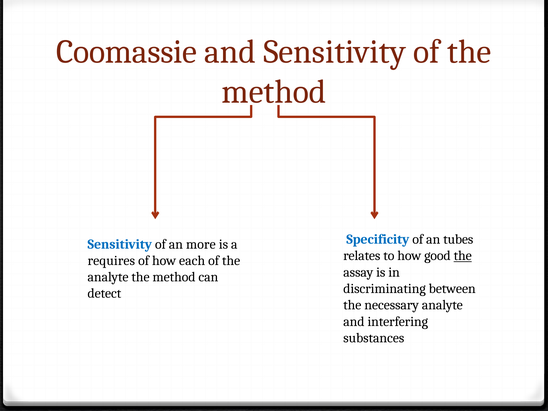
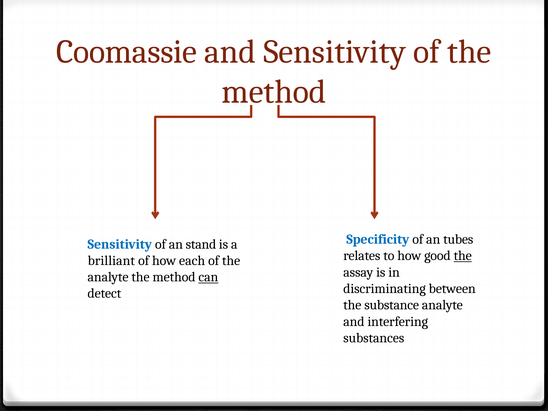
more: more -> stand (201, 244)
requires: requires -> brilliant (111, 261)
can underline: none -> present (208, 277)
necessary: necessary -> substance (392, 305)
